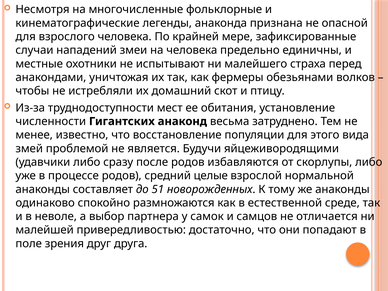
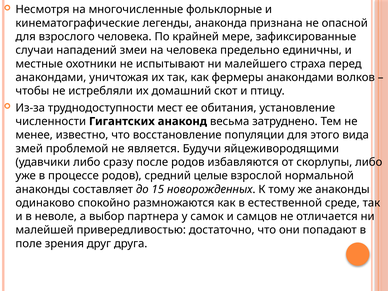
фермеры обезьянами: обезьянами -> анакондами (300, 77)
51: 51 -> 15 (158, 189)
